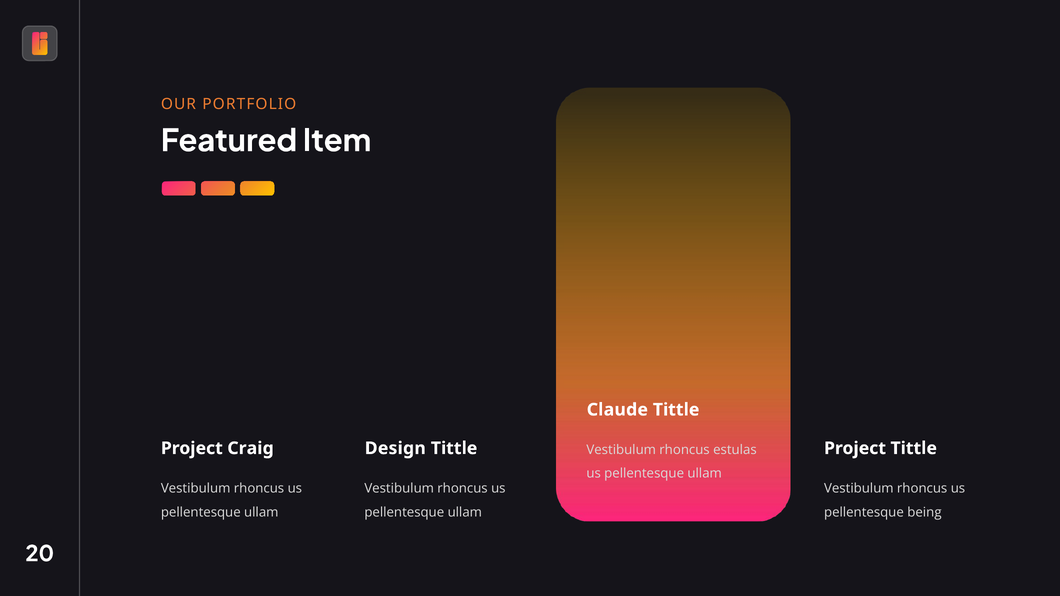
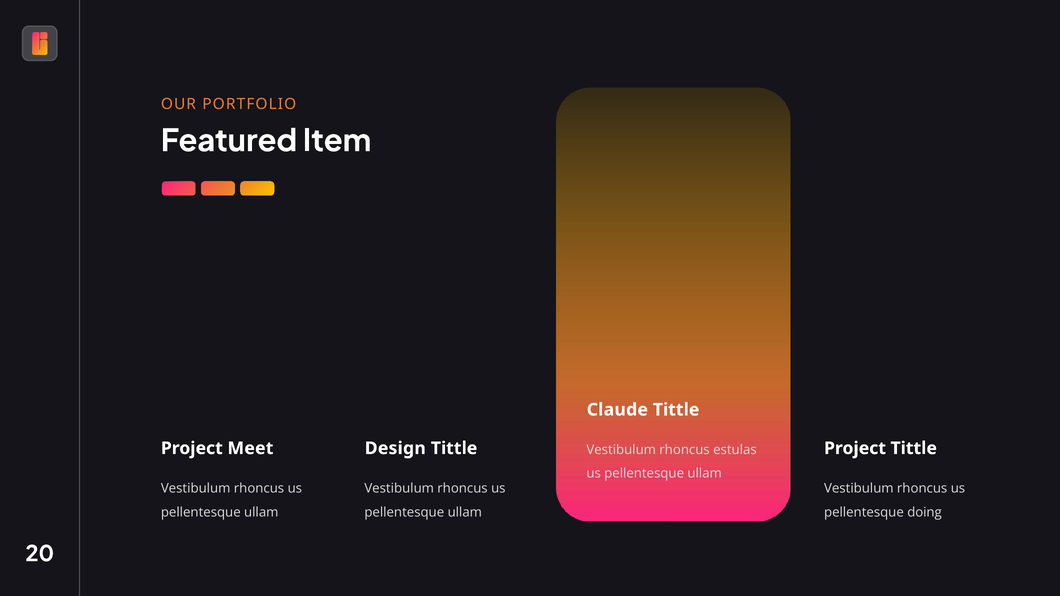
Craig: Craig -> Meet (250, 448)
being: being -> doing (924, 512)
